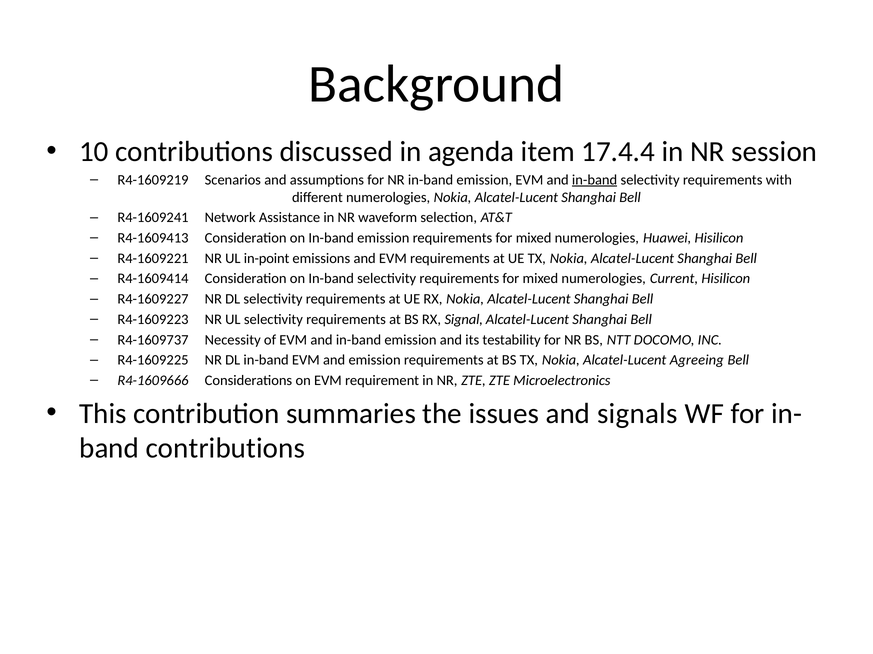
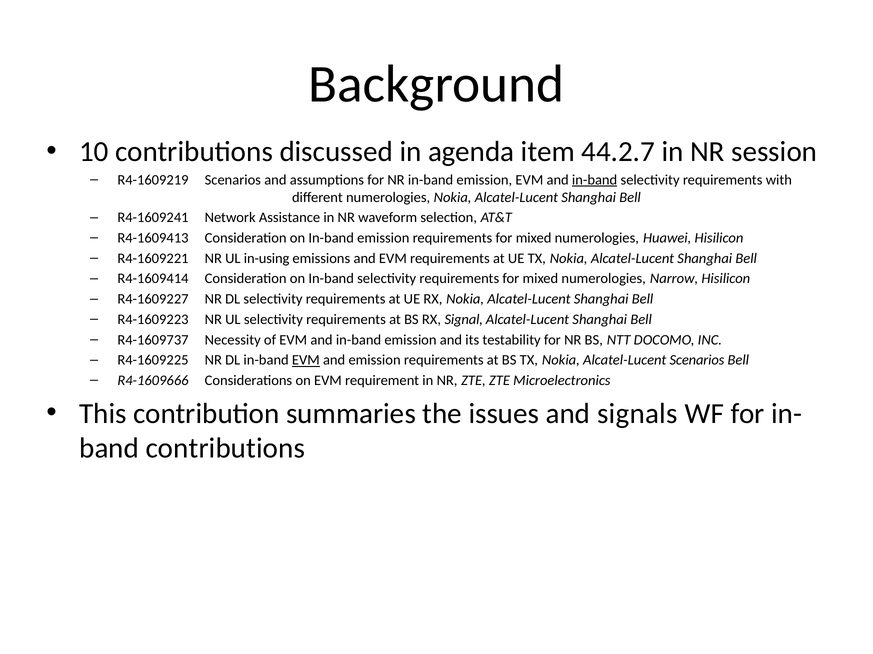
17.4.4: 17.4.4 -> 44.2.7 (618, 152)
in-point: in-point -> in-using (267, 259)
Current: Current -> Narrow (674, 279)
EVM underline: none -> present (306, 360)
Alcatel-Lucent Agreeing: Agreeing -> Scenarios (697, 360)
